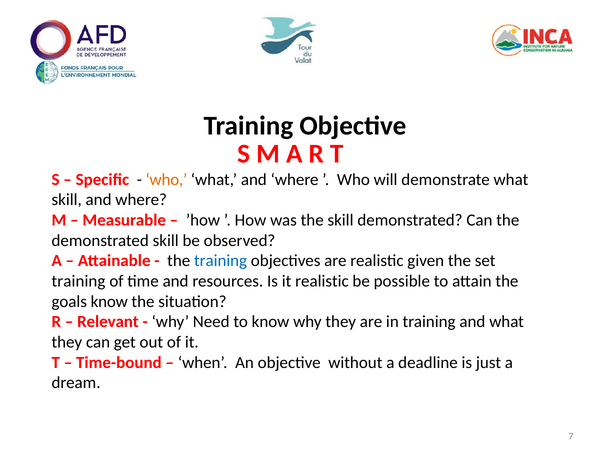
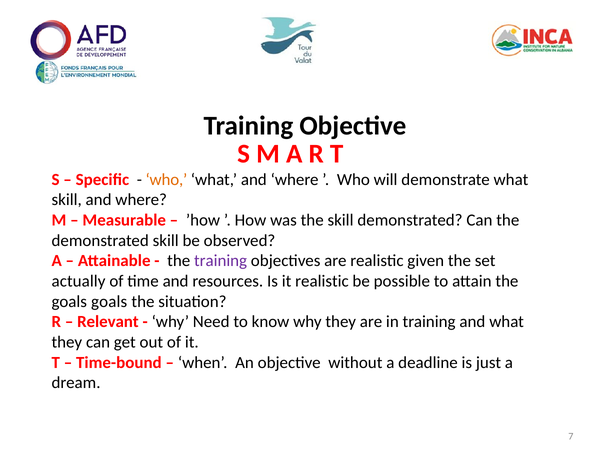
training colour: blue -> purple (221, 261)
training: training -> actually (79, 281)
goals know: know -> goals (109, 302)
